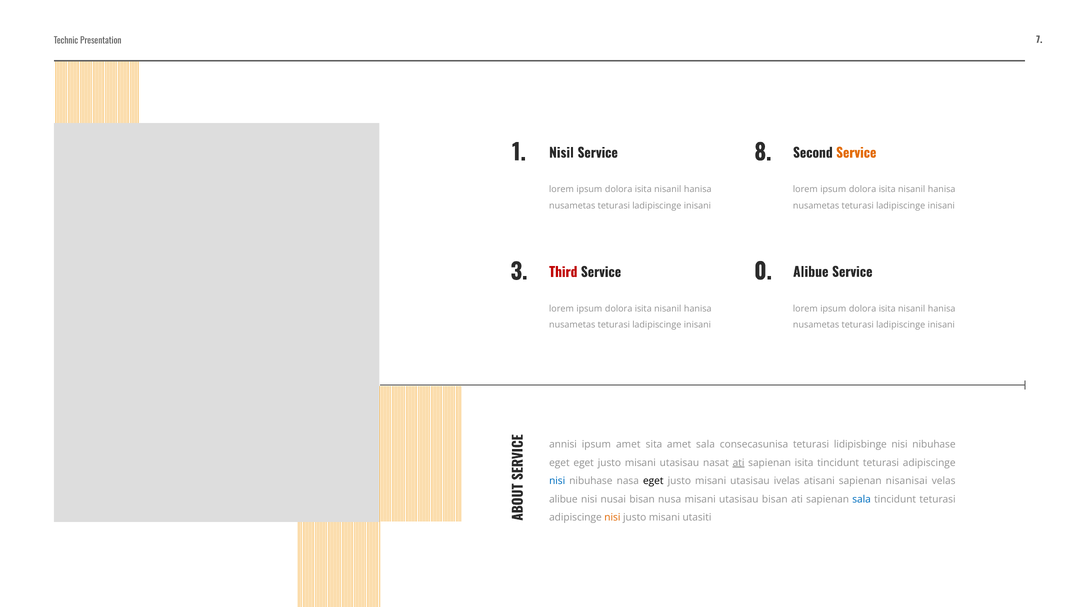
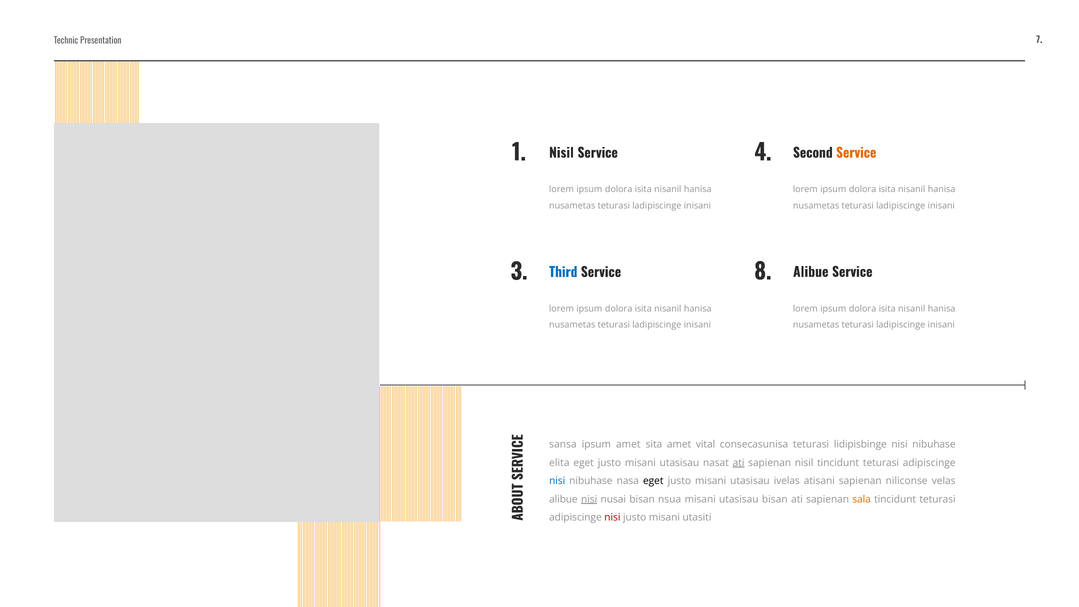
8: 8 -> 4 (763, 153)
Third colour: red -> blue (563, 273)
0: 0 -> 8 (763, 272)
annisi: annisi -> sansa (563, 444)
amet sala: sala -> vital (706, 444)
eget: eget -> elita (559, 463)
sapienan isita: isita -> nisil (804, 463)
nisanisai: nisanisai -> niliconse (907, 481)
nisi underline: none -> present (589, 499)
nusa: nusa -> nsua (670, 499)
sala colour: blue -> orange (862, 499)
nisi colour: orange -> red (612, 517)
